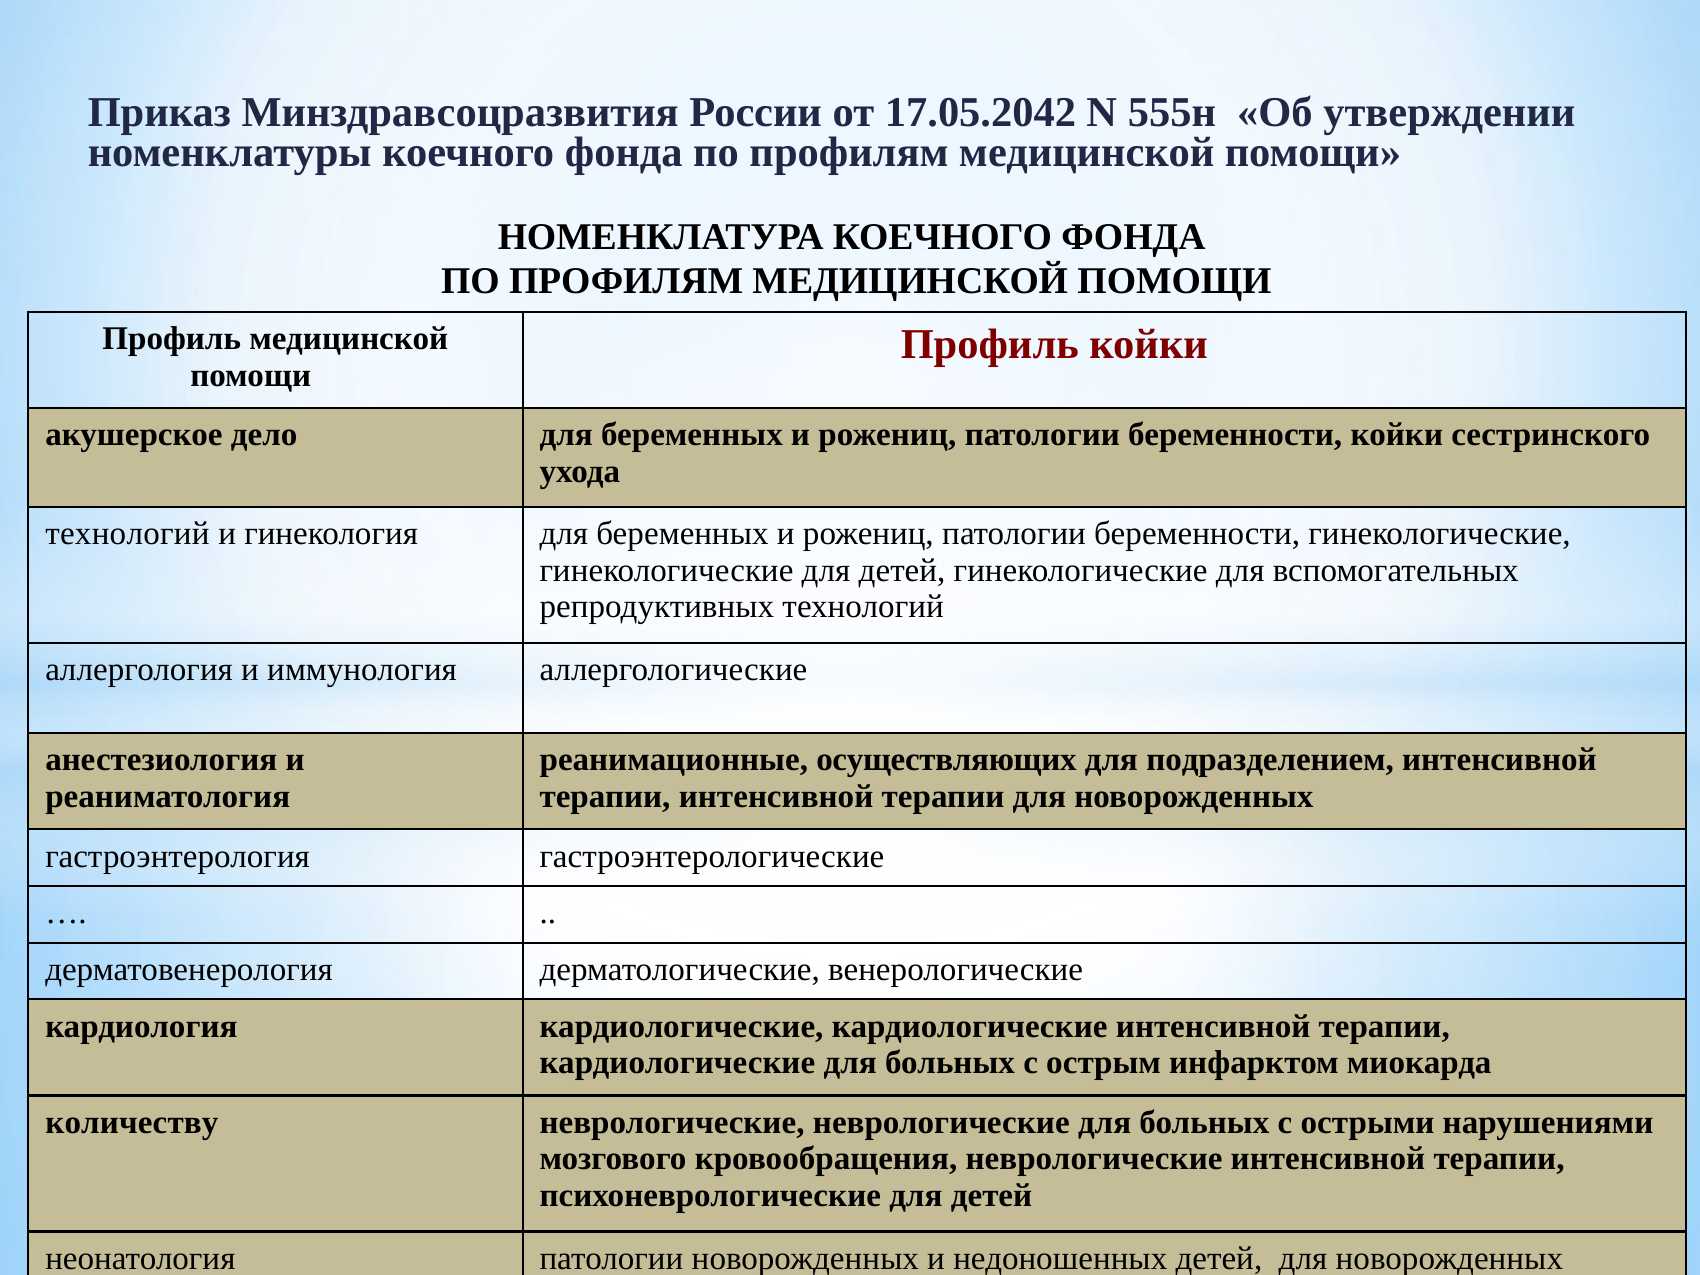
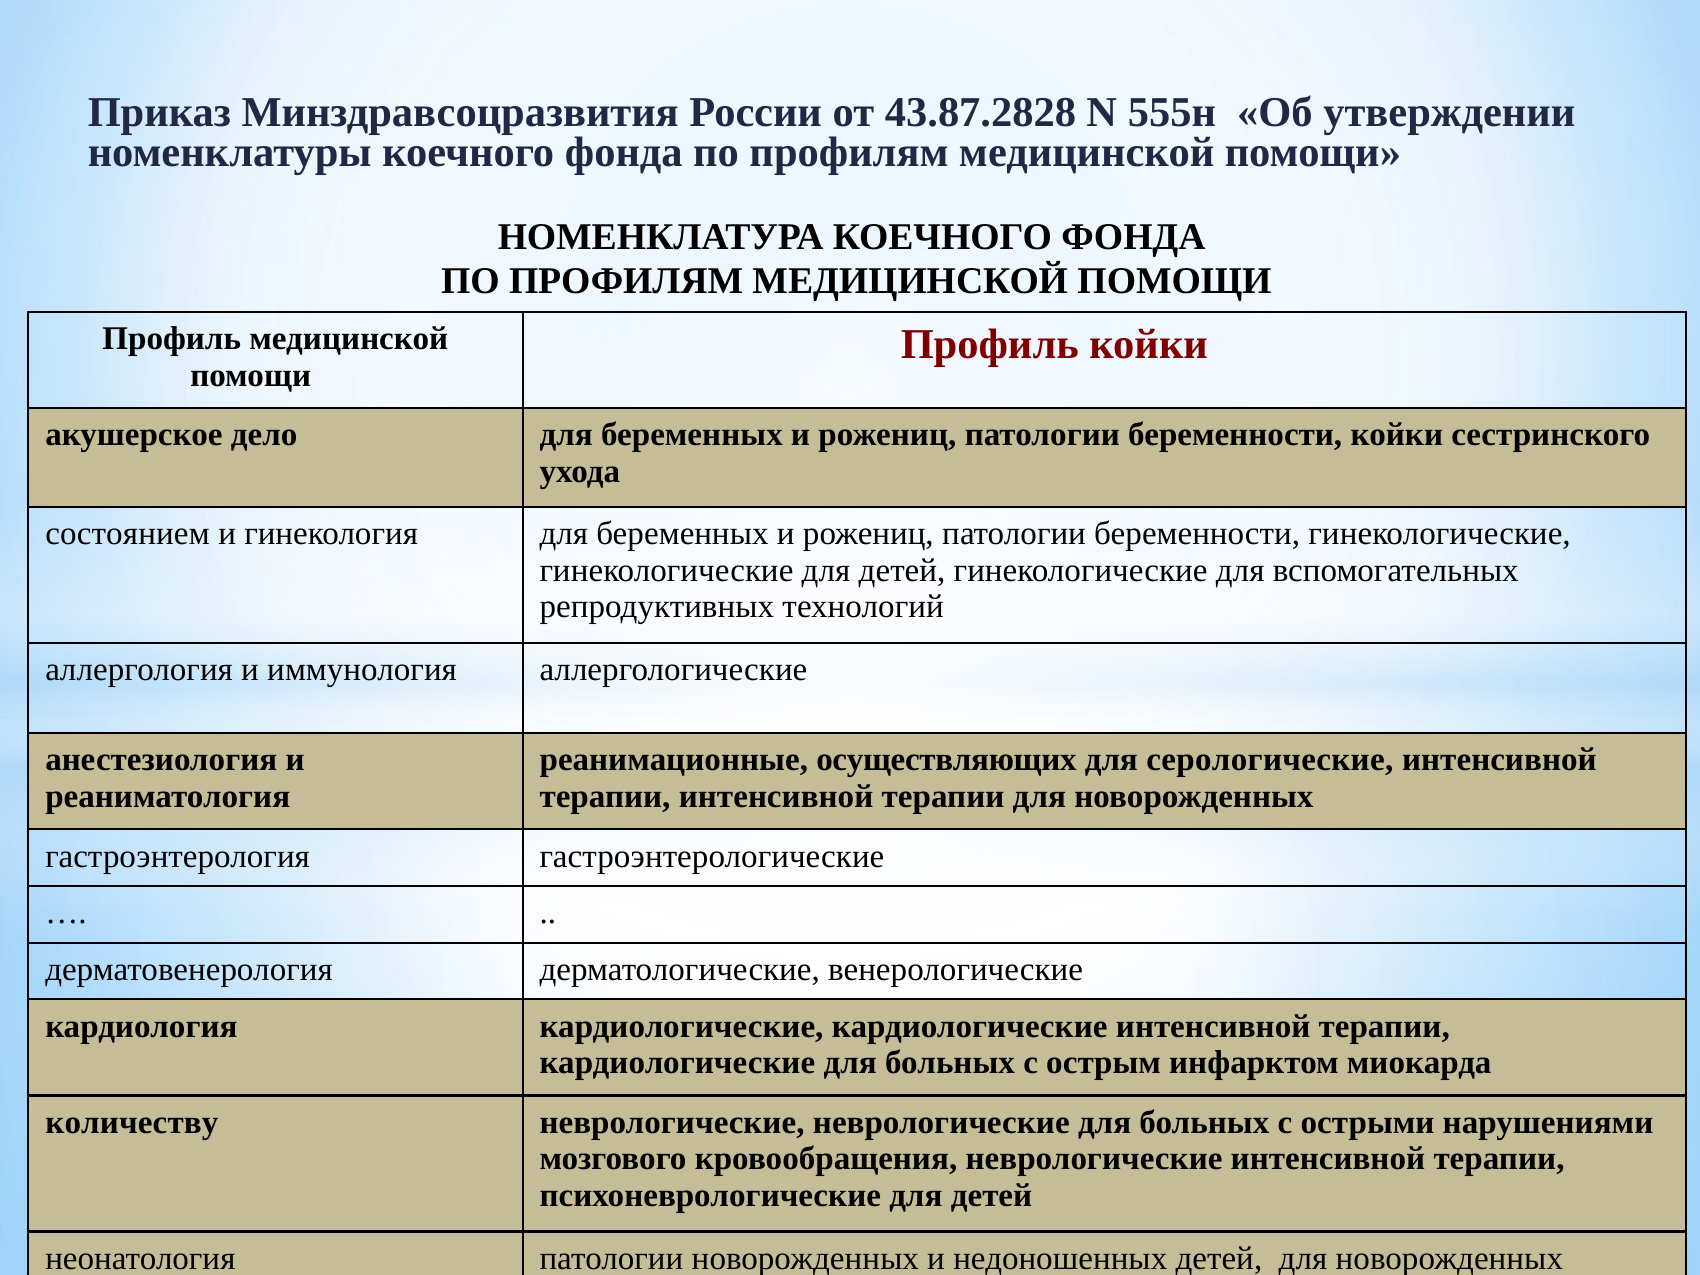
17.05.2042: 17.05.2042 -> 43.87.2828 (980, 112)
технологий: технологий -> состоянием (128, 534)
подразделением: подразделением -> серологические (1270, 760)
